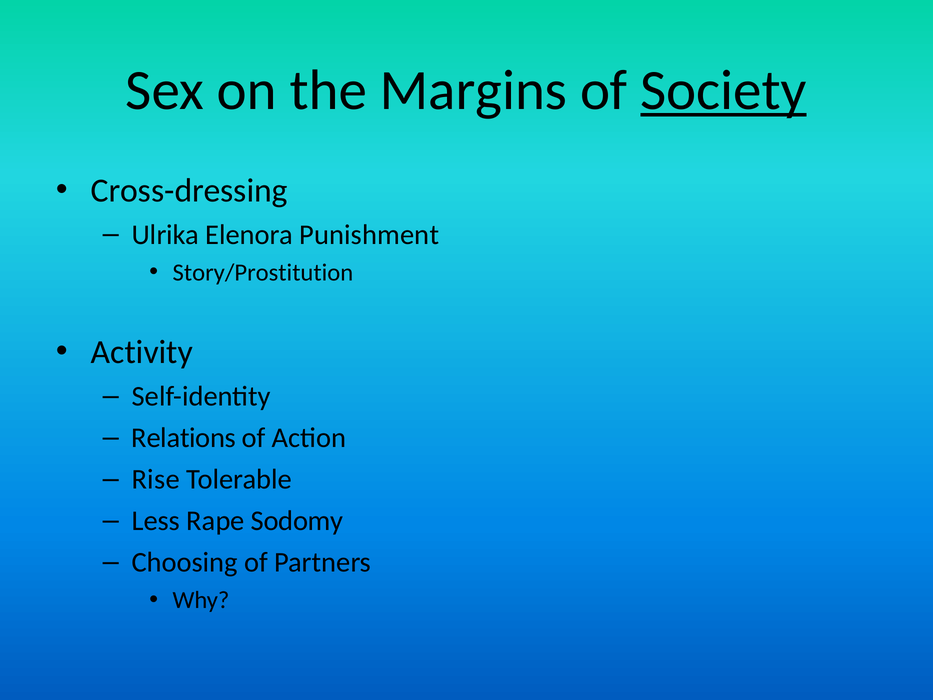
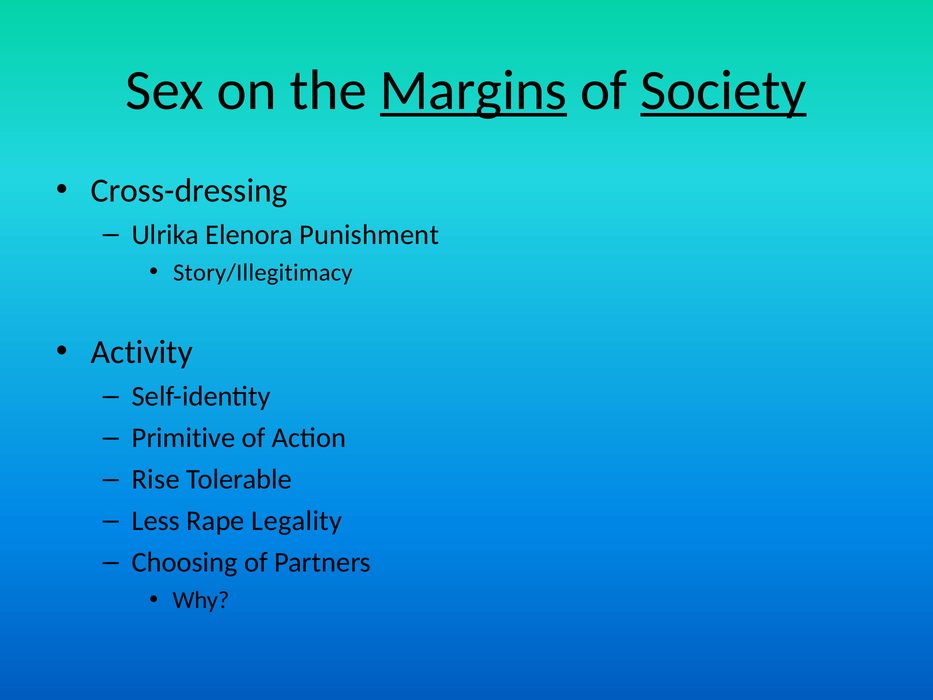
Margins underline: none -> present (474, 90)
Story/Prostitution: Story/Prostitution -> Story/Illegitimacy (263, 273)
Relations: Relations -> Primitive (184, 438)
Sodomy: Sodomy -> Legality (297, 521)
